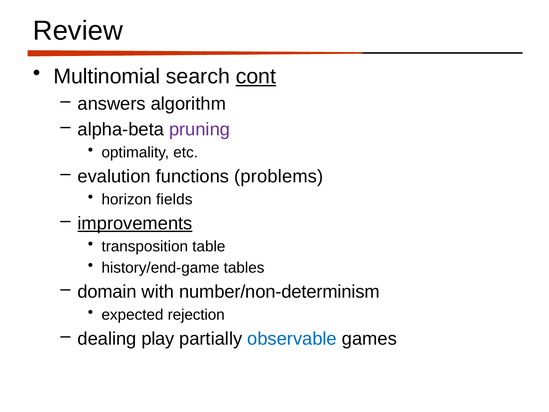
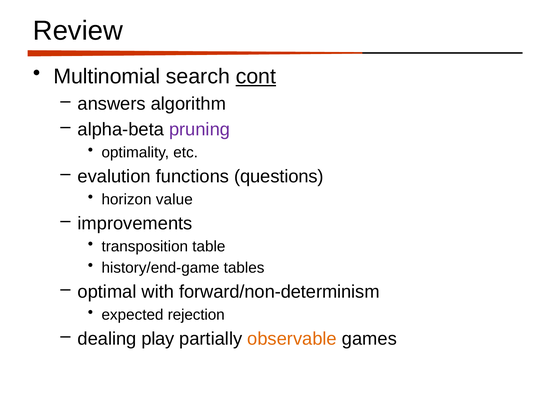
problems: problems -> questions (279, 176)
fields: fields -> value (174, 199)
improvements underline: present -> none (135, 223)
domain: domain -> optimal (107, 292)
number/non-determinism: number/non-determinism -> forward/non-determinism (279, 292)
observable colour: blue -> orange (292, 339)
